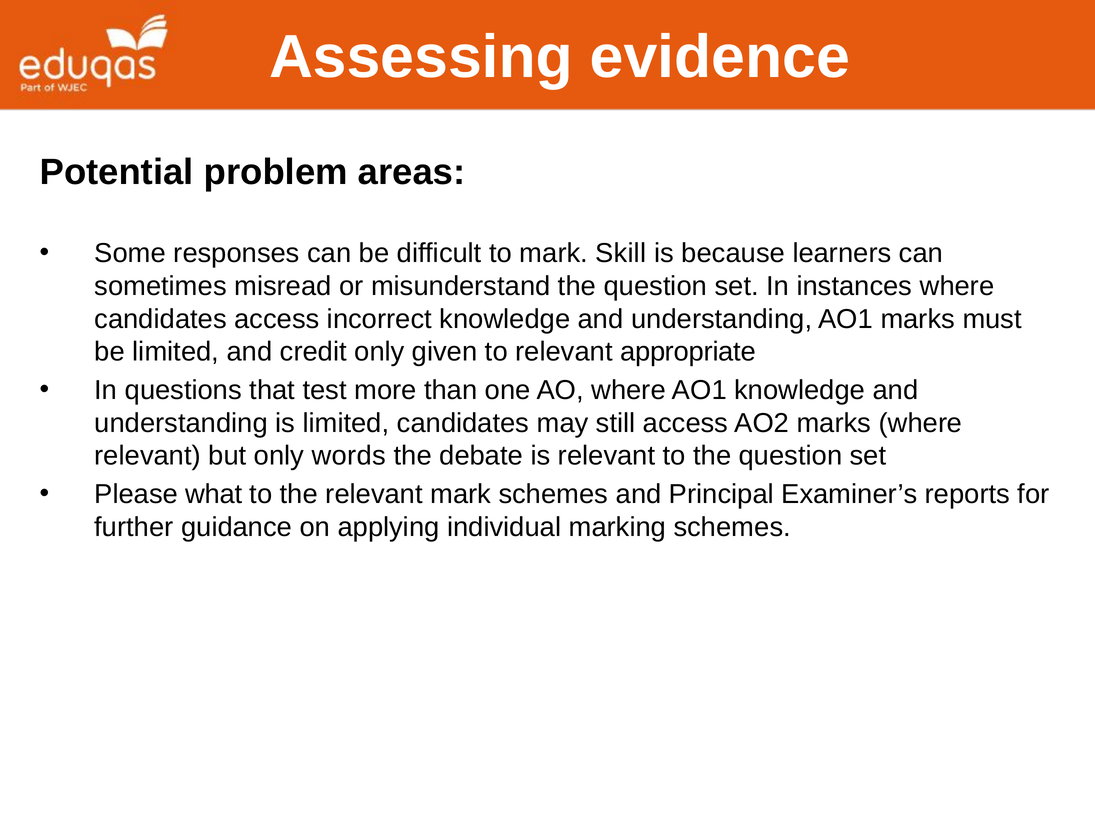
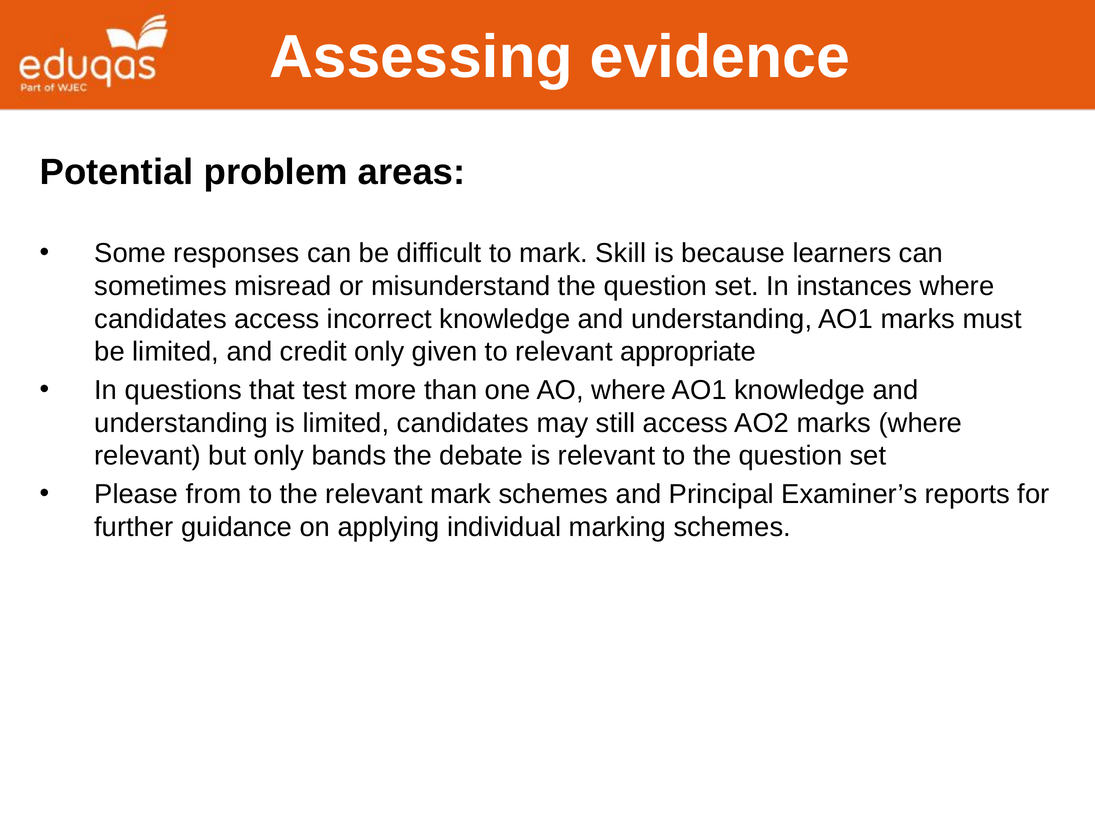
words: words -> bands (349, 456)
what: what -> from (214, 494)
